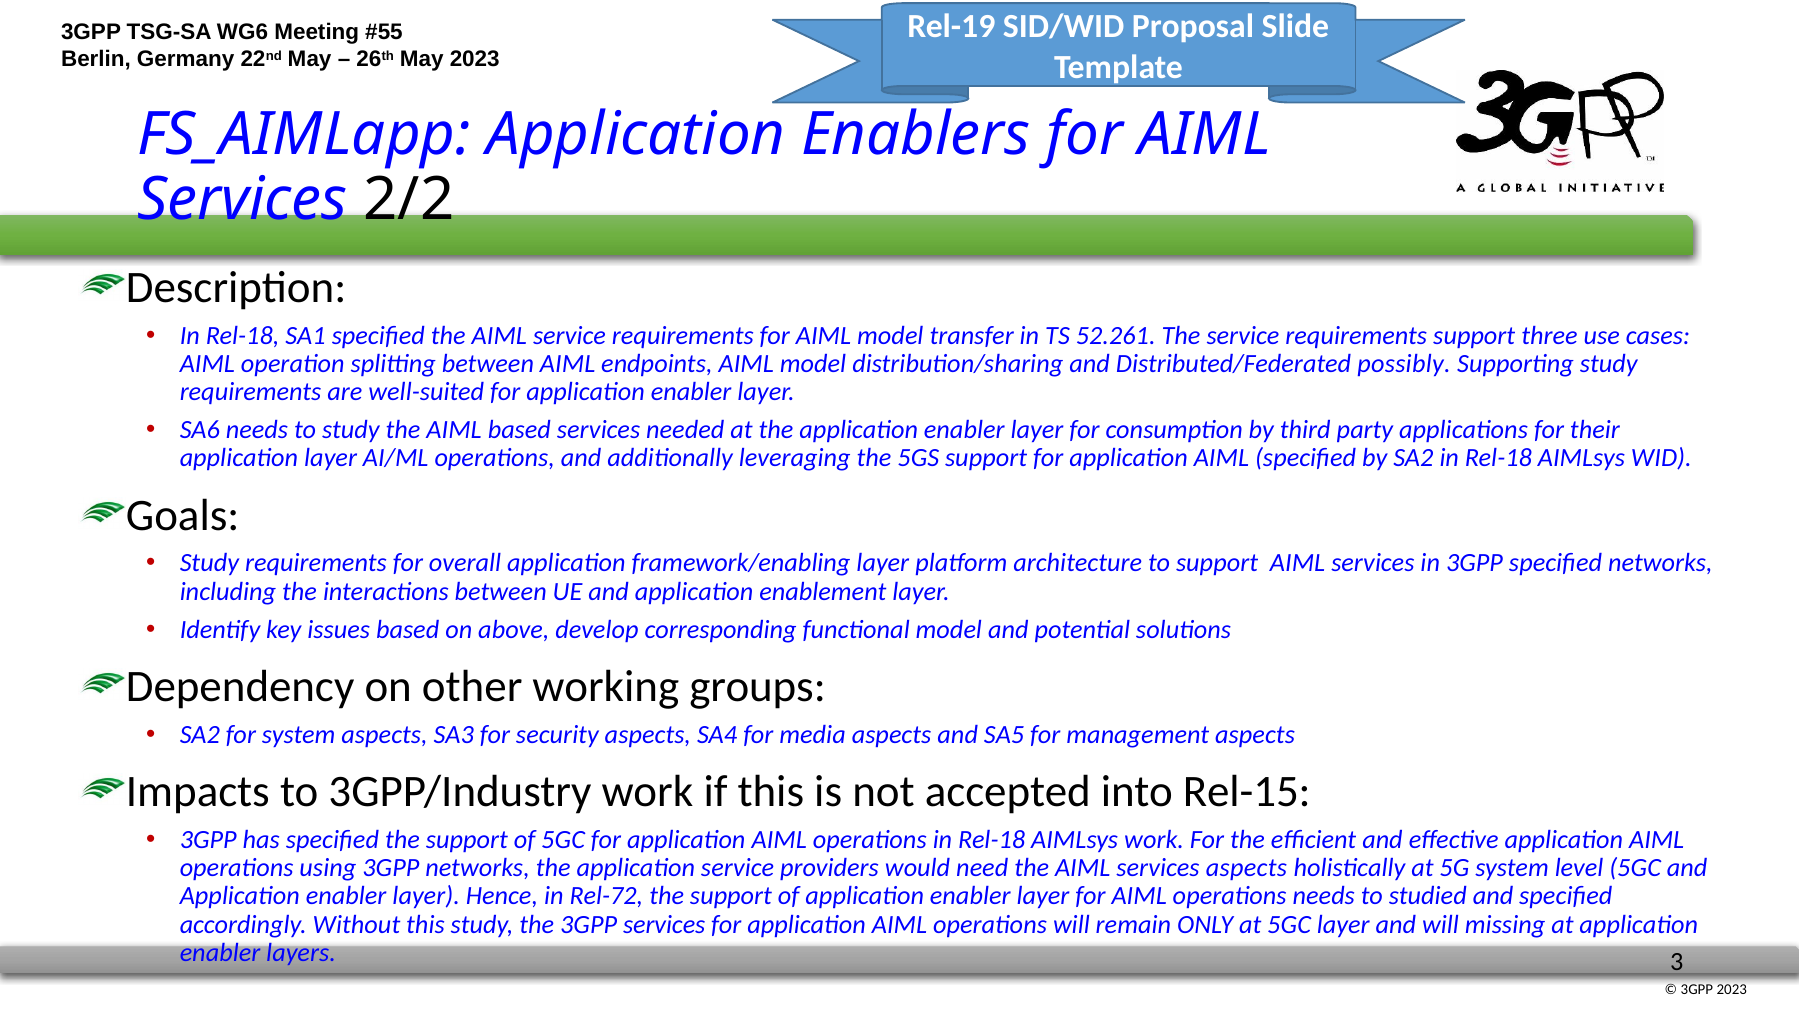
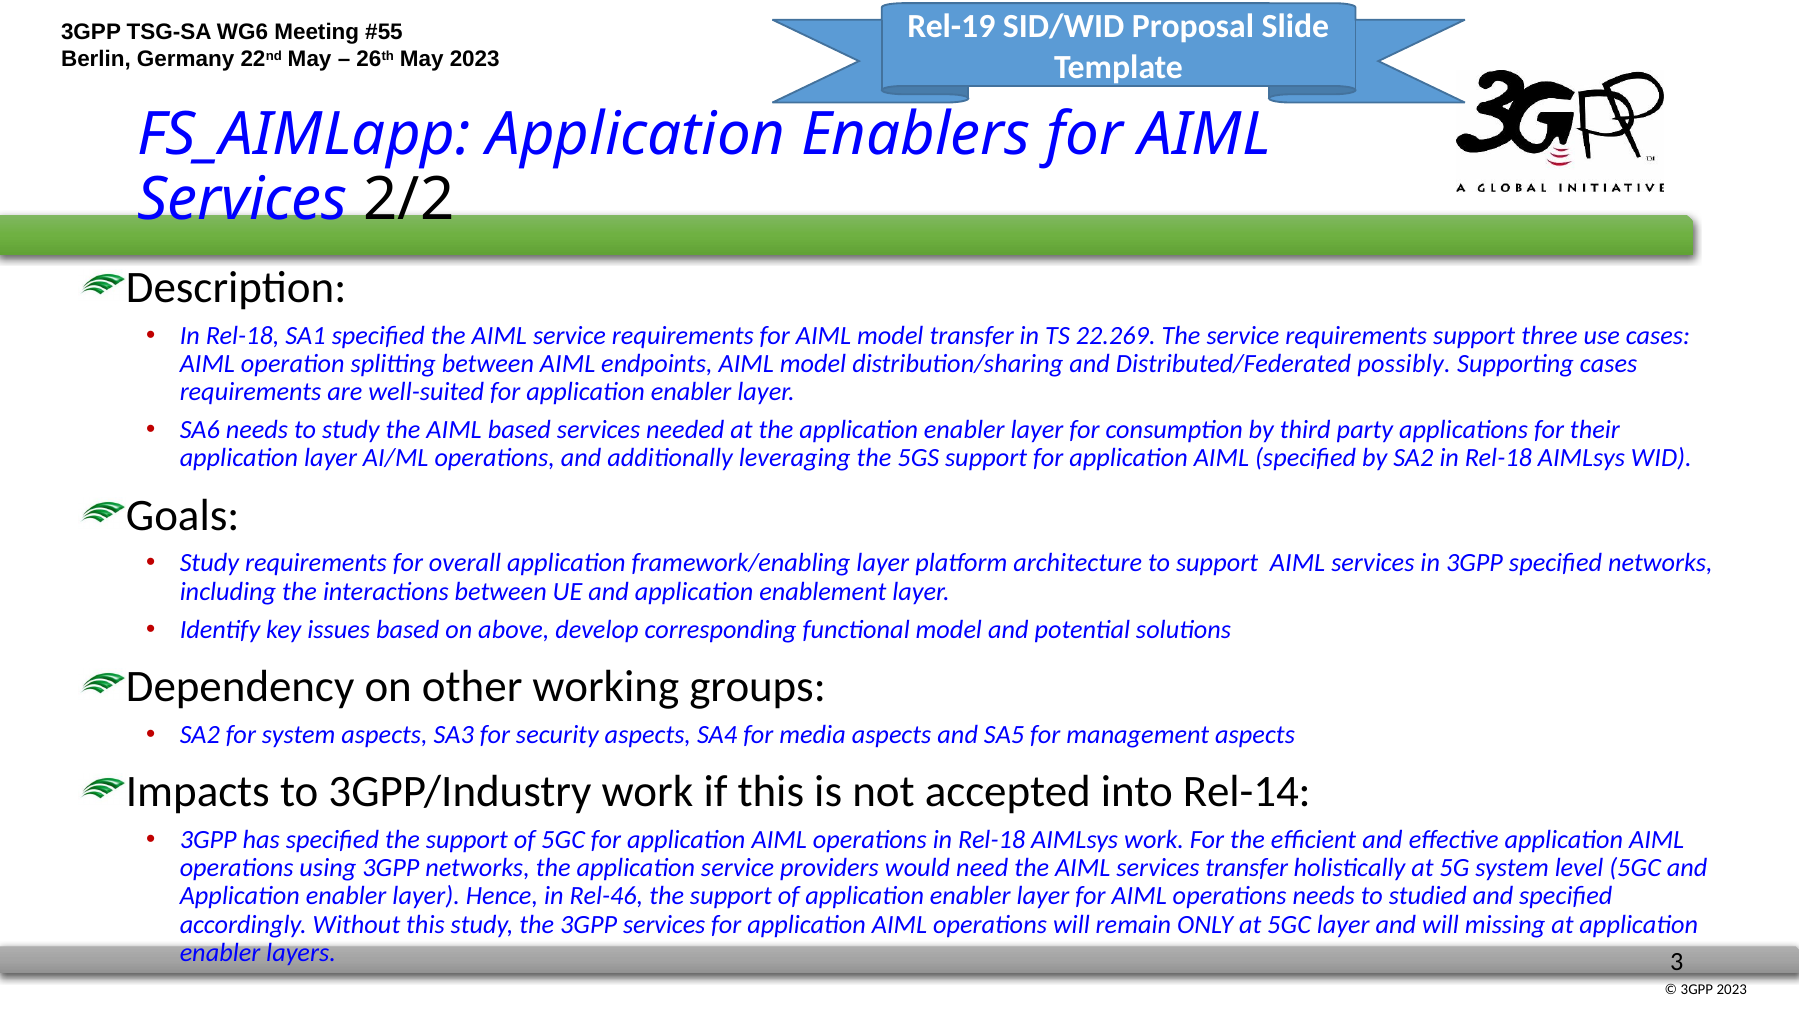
52.261: 52.261 -> 22.269 (1116, 335)
Supporting study: study -> cases (1609, 364)
Rel-15: Rel-15 -> Rel-14 (1247, 791)
services aspects: aspects -> transfer (1247, 868)
Rel-72: Rel-72 -> Rel-46 (606, 896)
